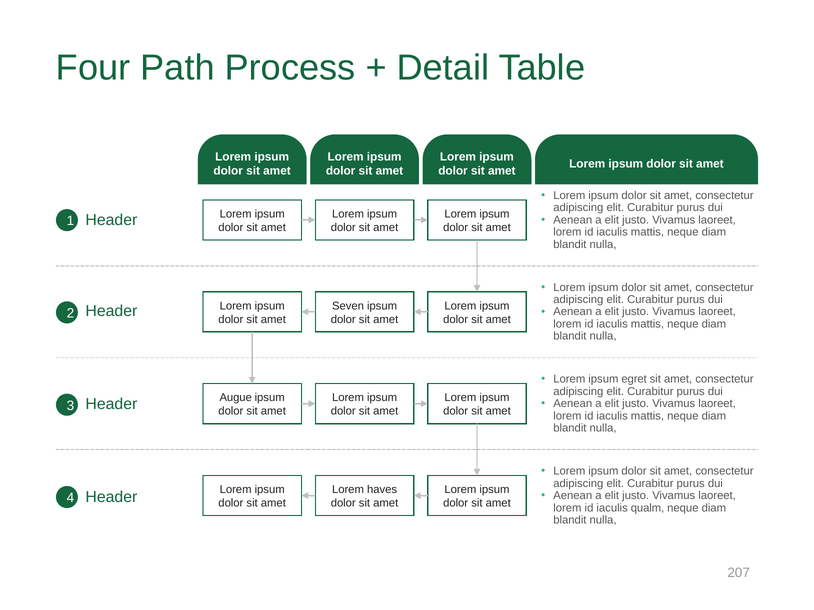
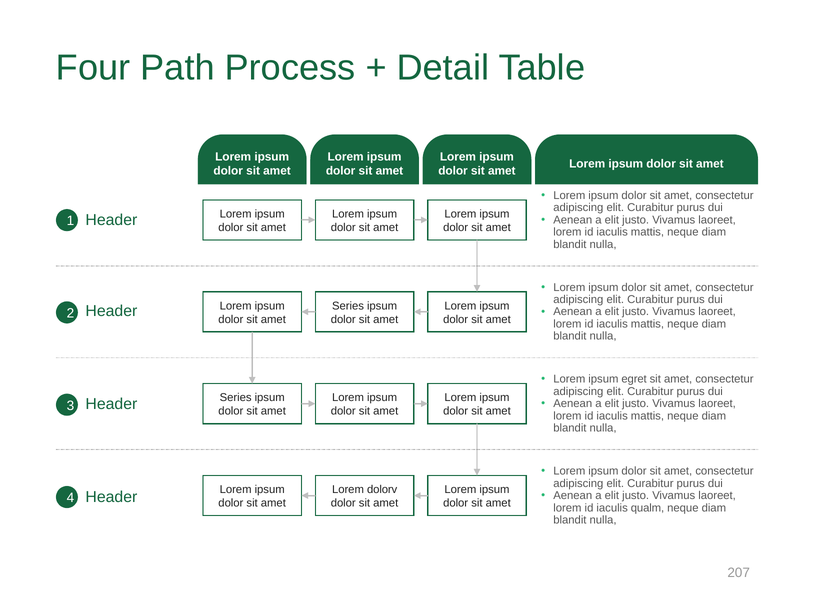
Seven: Seven -> Series (348, 306)
Augue: Augue -> Series (236, 398)
haves: haves -> dolorv (382, 490)
